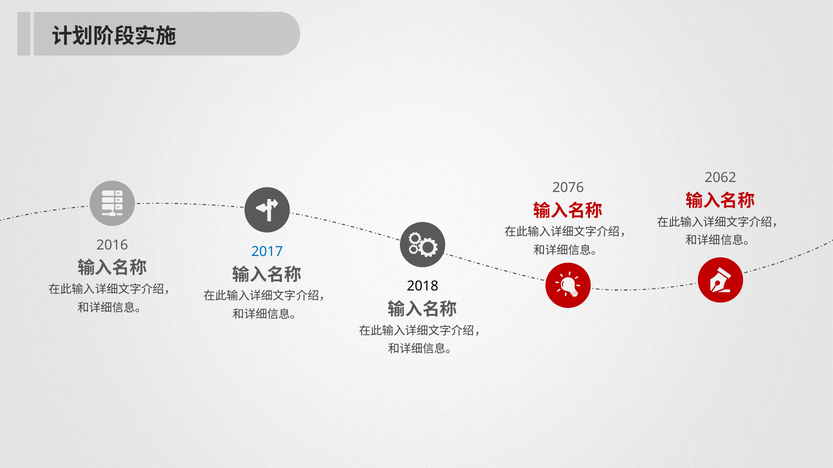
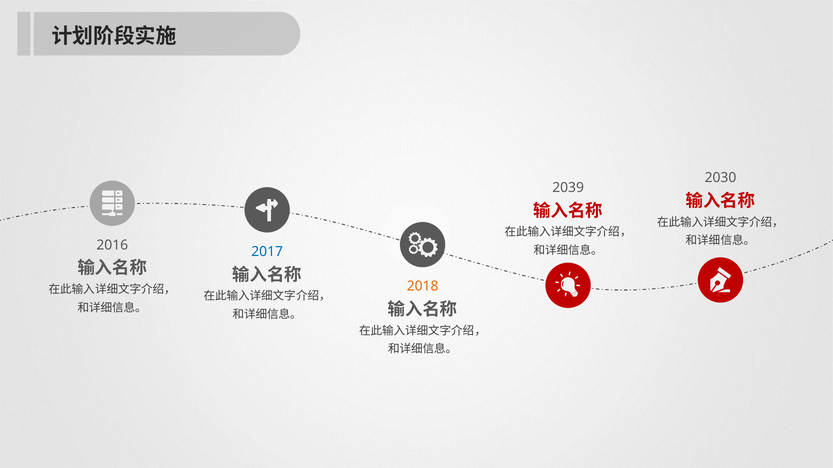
2062: 2062 -> 2030 (720, 178)
2076: 2076 -> 2039 (568, 188)
2018 colour: black -> orange (423, 287)
